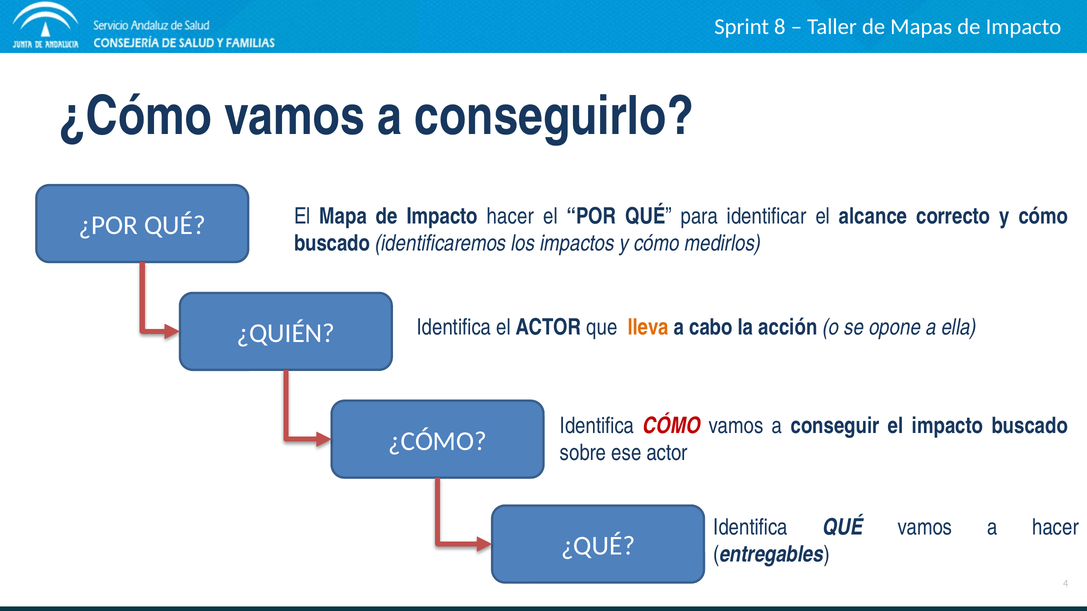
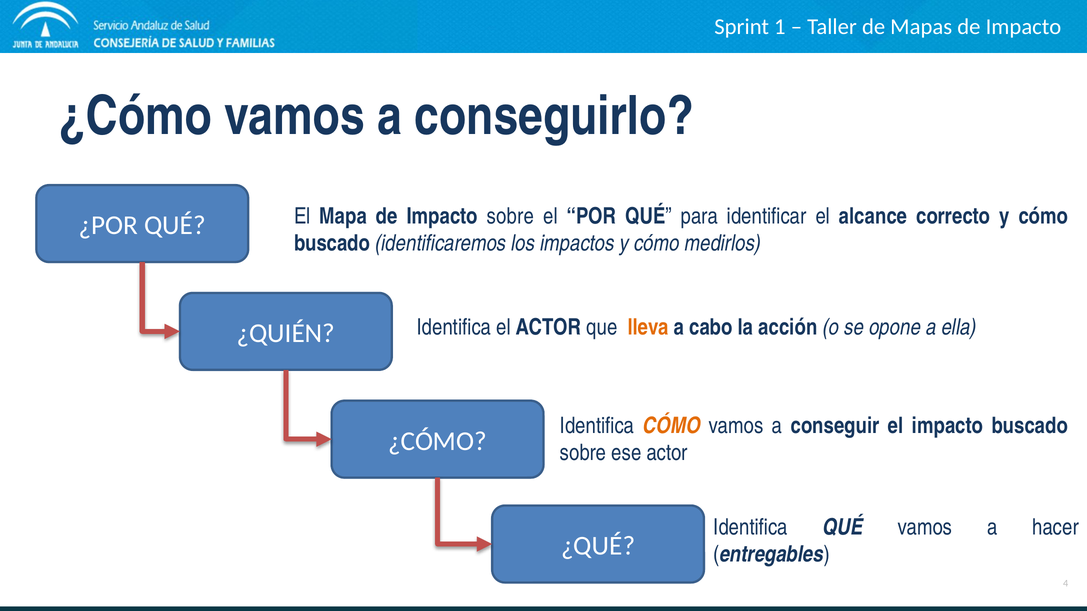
8: 8 -> 1 (780, 27)
Impacto hacer: hacer -> sobre (510, 216)
CÓMO colour: red -> orange (672, 426)
